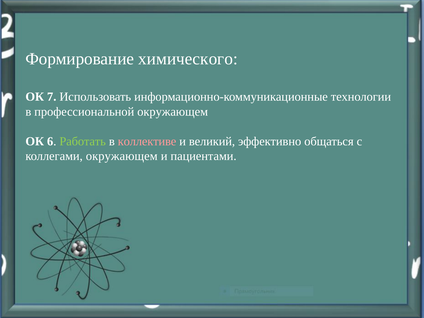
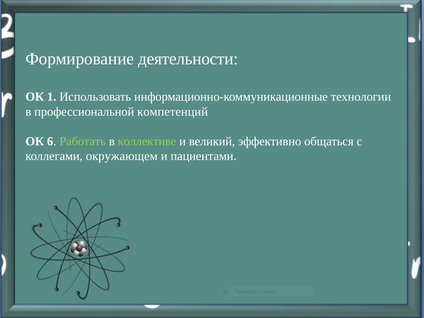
химического: химического -> деятельности (188, 59)
7: 7 -> 1 (52, 97)
профессиональной окружающем: окружающем -> компетенций (173, 112)
коллективе colour: pink -> light green (147, 141)
